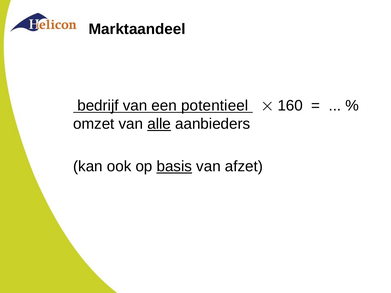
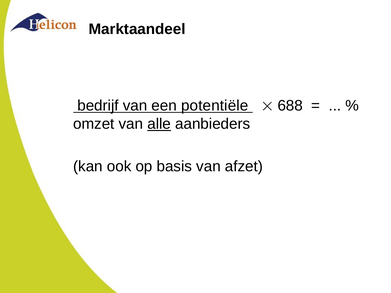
potentieel: potentieel -> potentiële (215, 106)
160: 160 -> 688 (290, 106)
basis underline: present -> none (174, 167)
